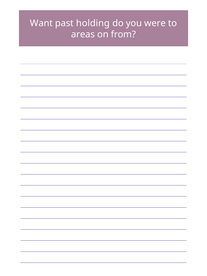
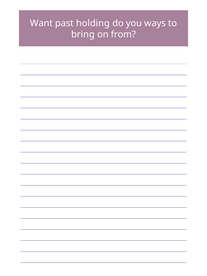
were: were -> ways (155, 23)
areas: areas -> bring (83, 34)
